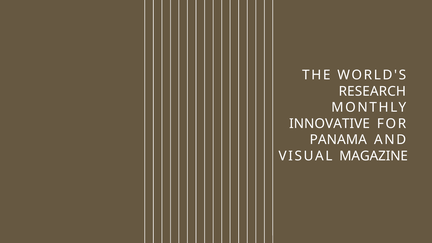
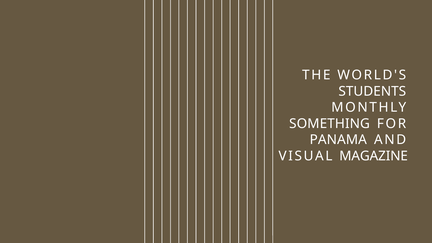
RESEARCH: RESEARCH -> STUDENTS (372, 91)
INNOVATIVE: INNOVATIVE -> SOMETHING (330, 124)
